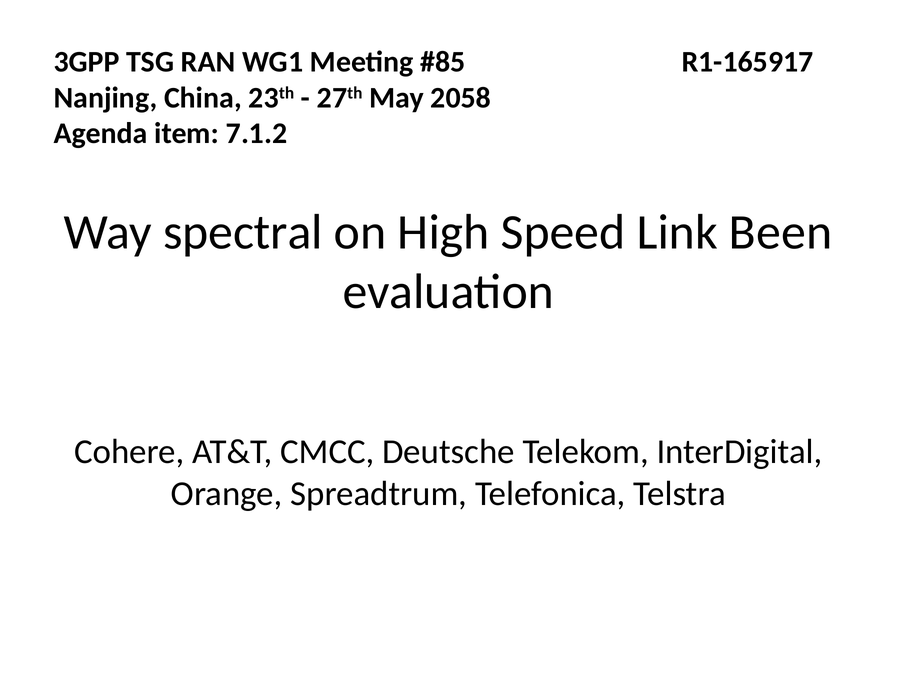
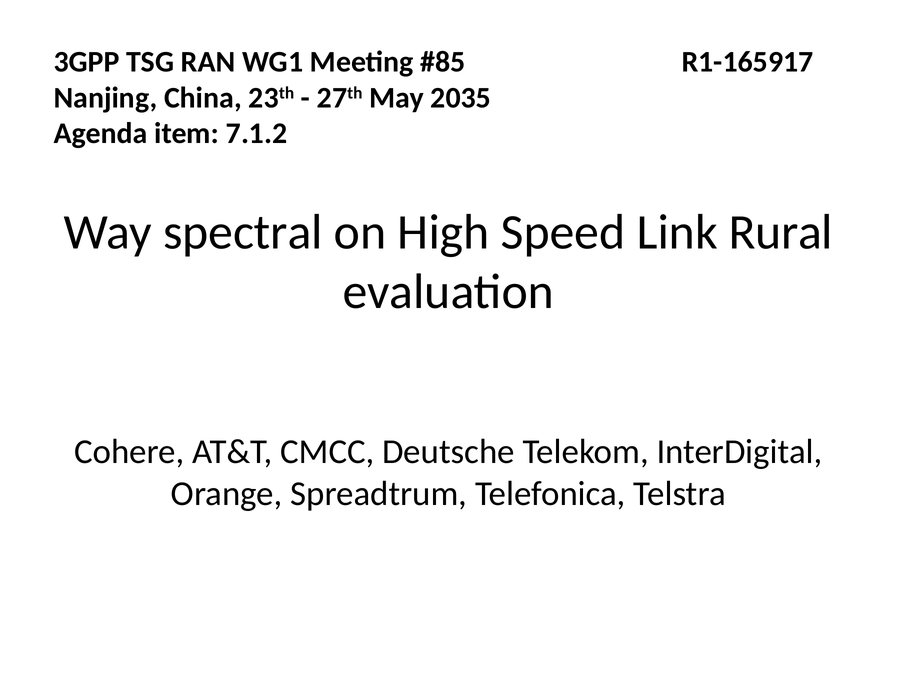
2058: 2058 -> 2035 (461, 98)
Been: Been -> Rural (781, 232)
